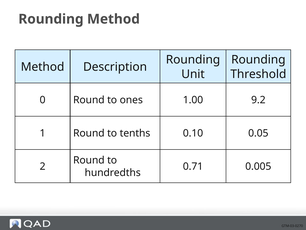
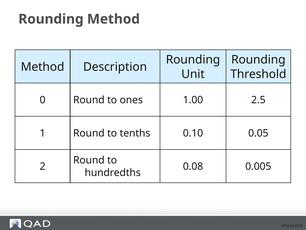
9.2: 9.2 -> 2.5 (258, 100)
0.71: 0.71 -> 0.08 (193, 166)
